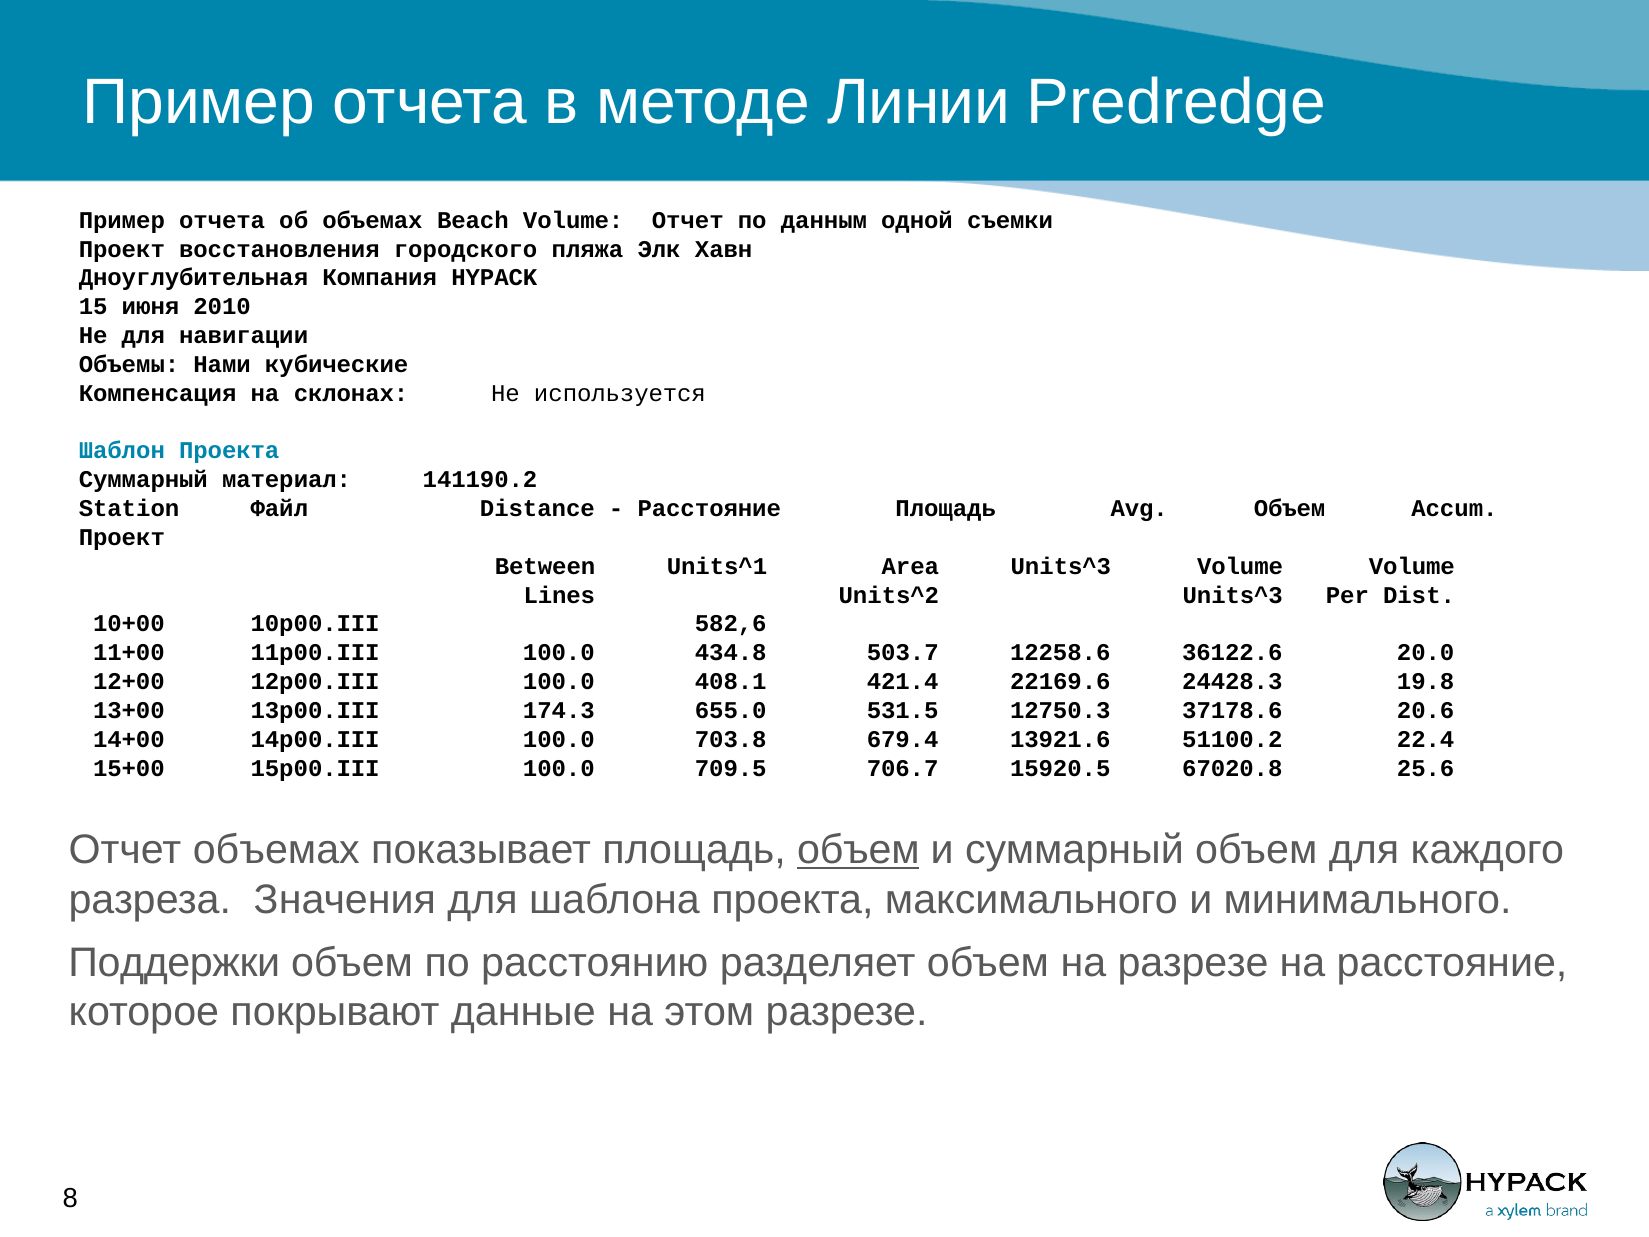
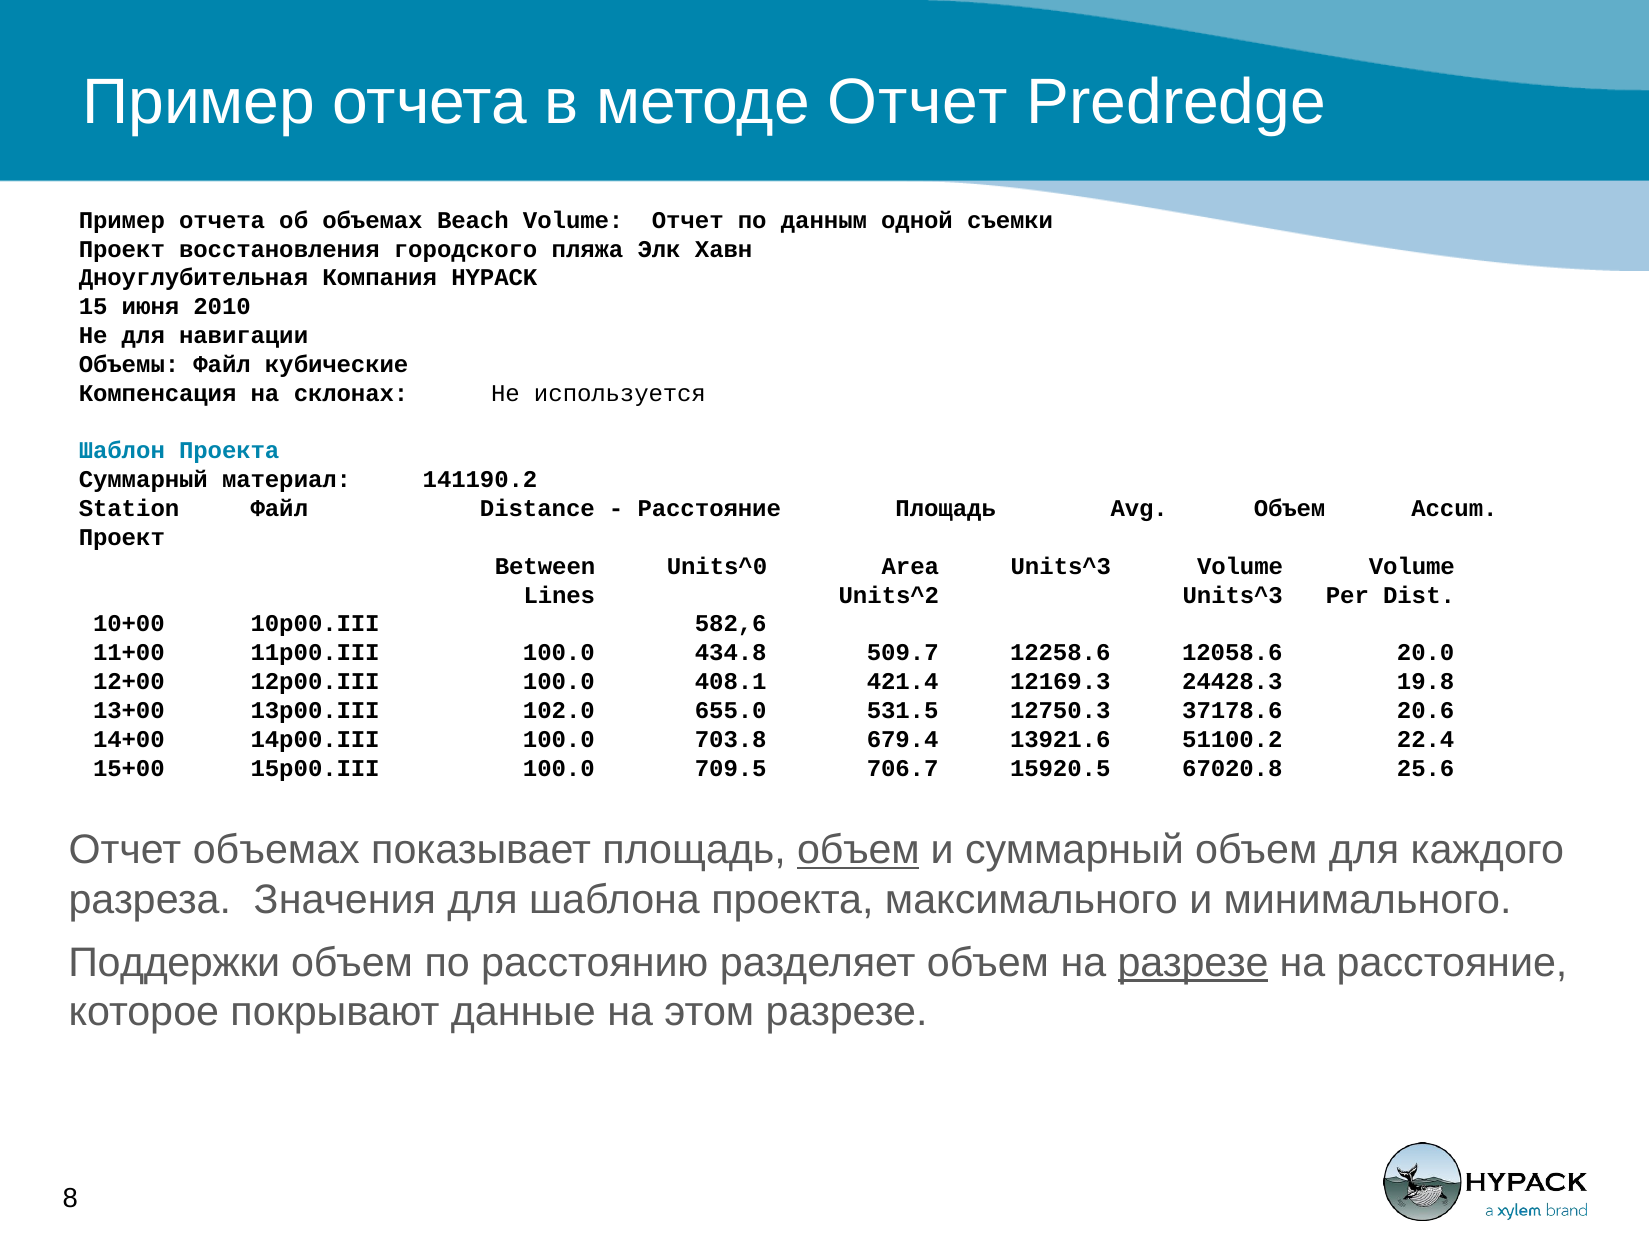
методе Линии: Линии -> Отчет (918, 102)
Объемы Нами: Нами -> Файл (222, 364)
Units^1: Units^1 -> Units^0 (717, 566)
503.7: 503.7 -> 509.7 (903, 653)
36122.6: 36122.6 -> 12058.6 (1232, 653)
22169.6: 22169.6 -> 12169.3 (1060, 681)
174.3: 174.3 -> 102.0 (559, 710)
разрезе underline: none -> present (1193, 963)
